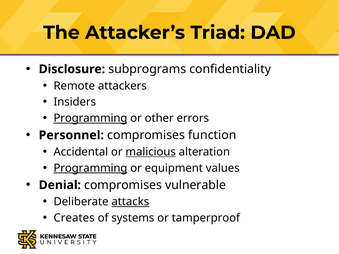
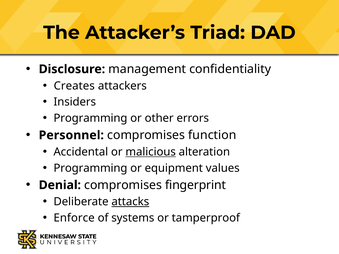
subprograms: subprograms -> management (147, 69)
Remote: Remote -> Creates (74, 86)
Programming underline: present -> none (90, 118)
Programming underline: present -> none (90, 168)
vulnerable: vulnerable -> fingerprint (196, 185)
Creates: Creates -> Enforce (74, 218)
